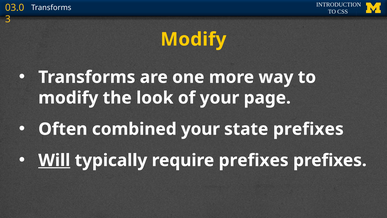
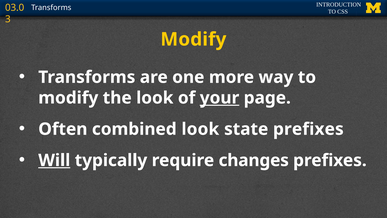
your underline: none -> present (220, 98)
combined your: your -> look (200, 129)
require prefixes: prefixes -> changes (254, 160)
